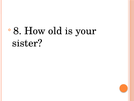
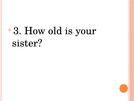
8: 8 -> 3 (17, 31)
